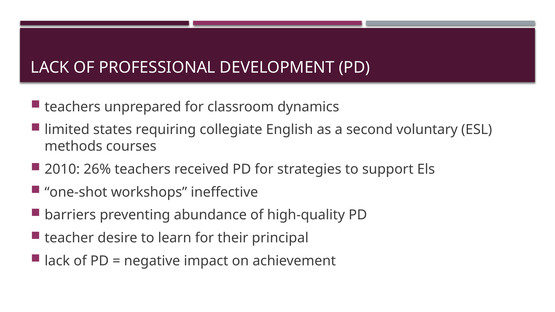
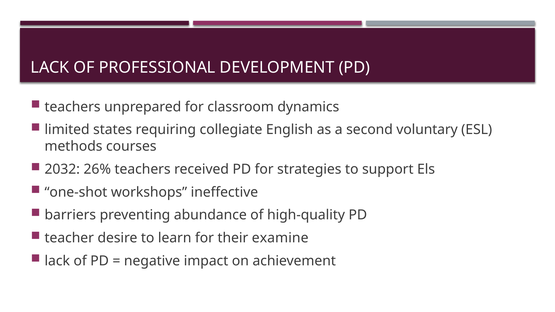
2010: 2010 -> 2032 (62, 169)
principal: principal -> examine (280, 238)
